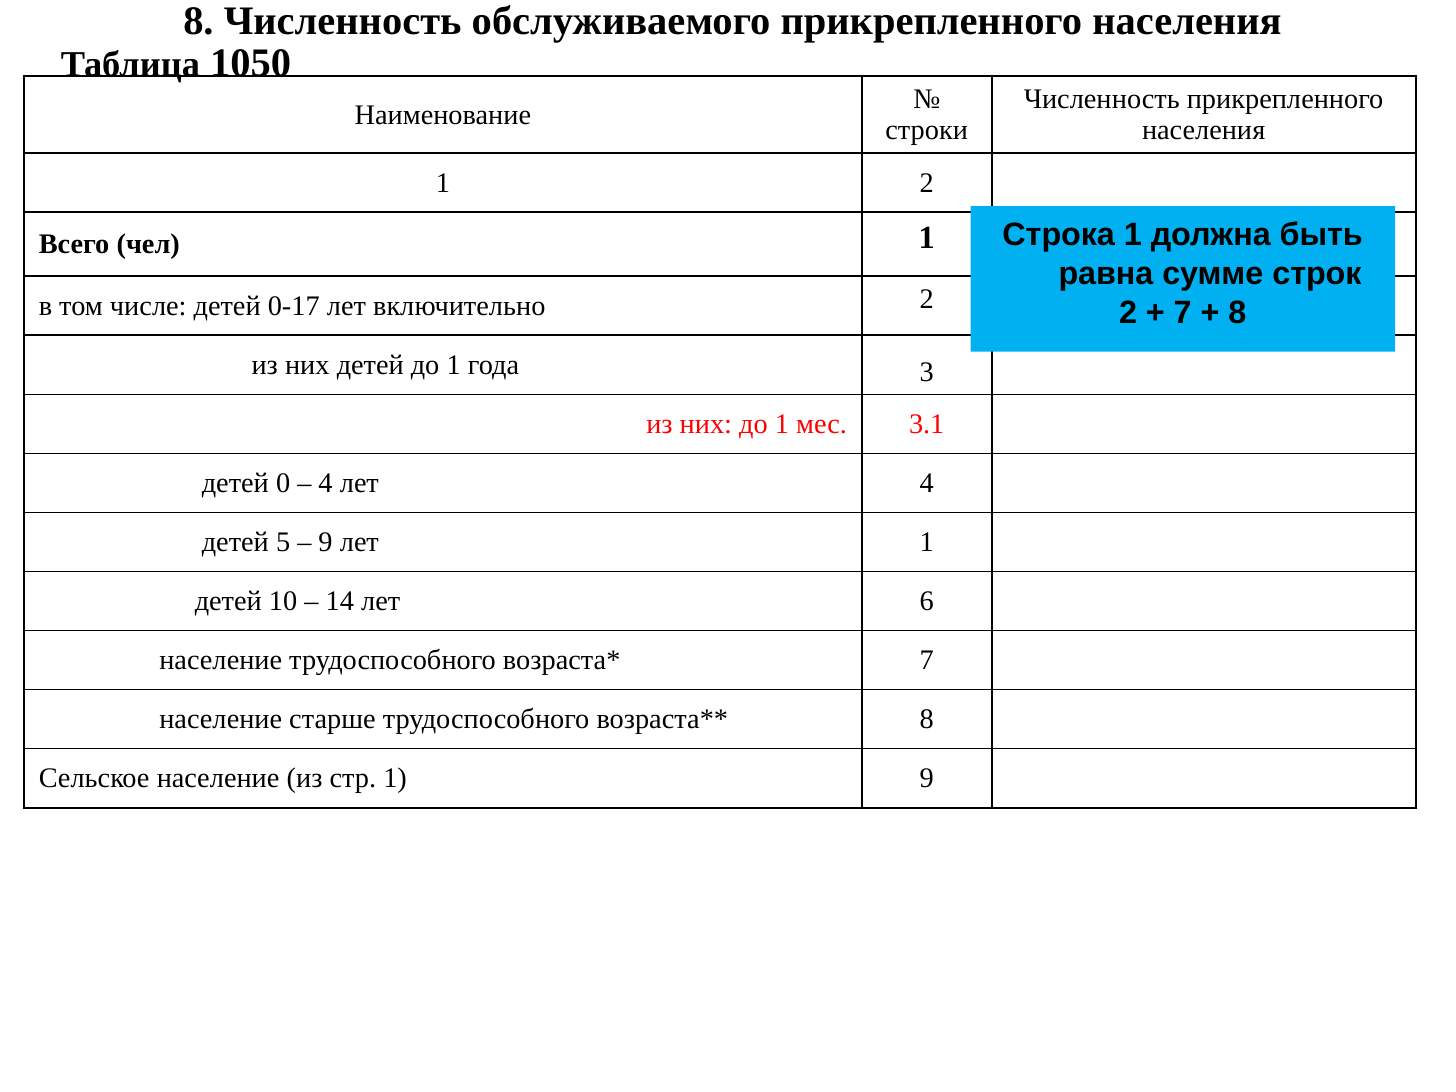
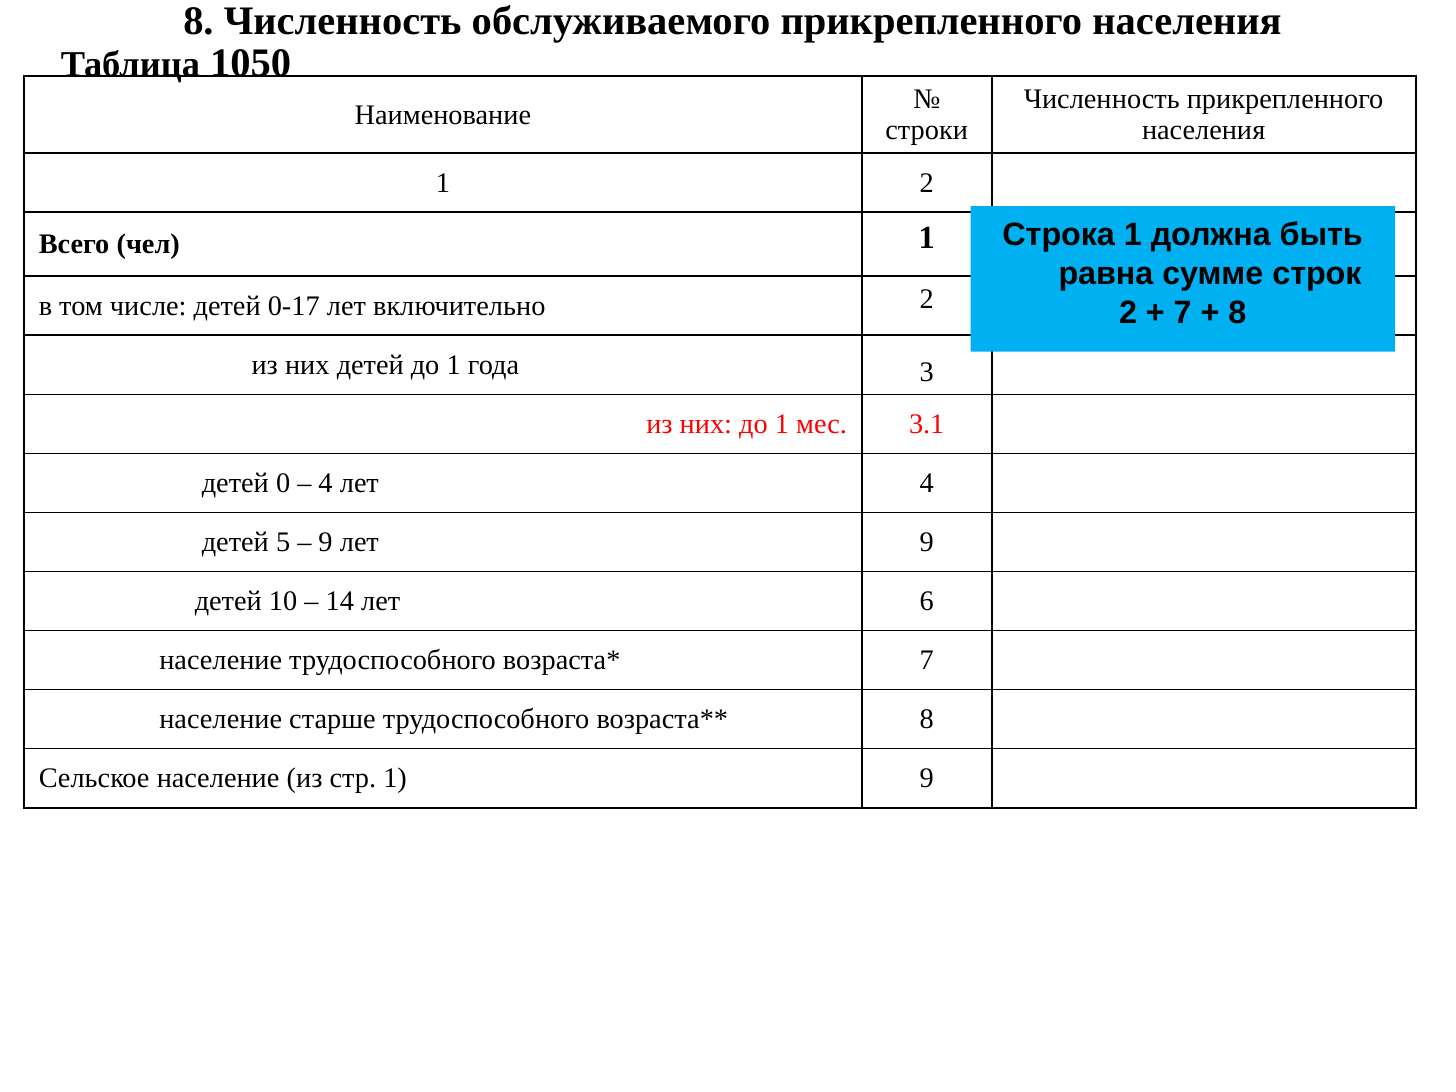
лет 1: 1 -> 9 (927, 542)
